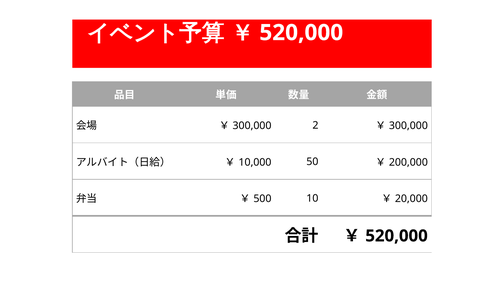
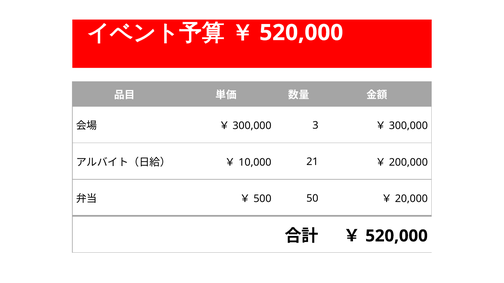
2: 2 -> 3 (315, 125)
50: 50 -> 21 (312, 162)
10: 10 -> 50 (312, 199)
